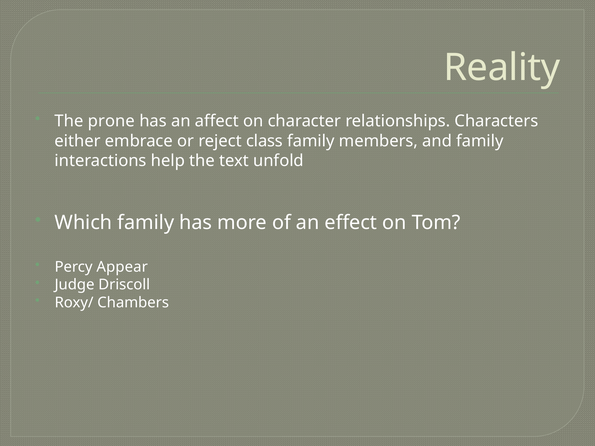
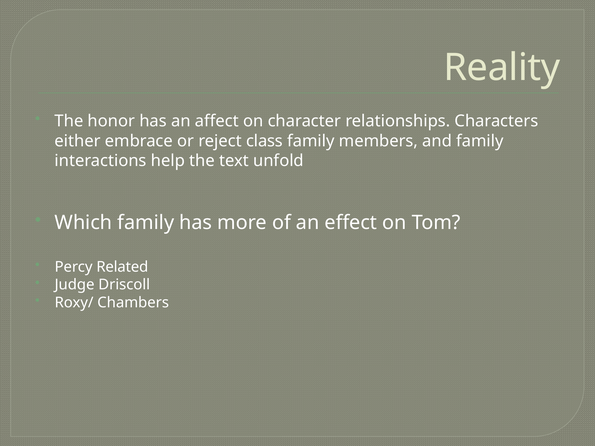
prone: prone -> honor (111, 121)
Appear: Appear -> Related (122, 267)
